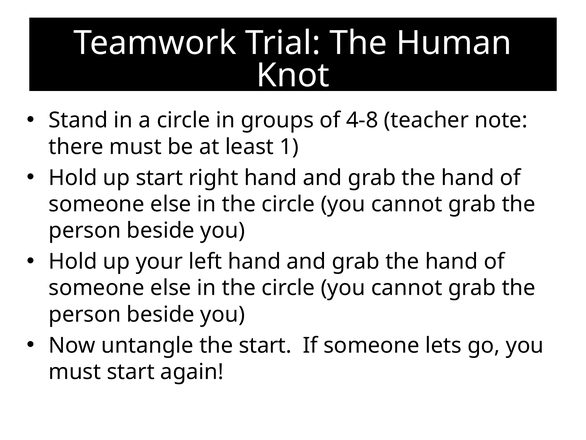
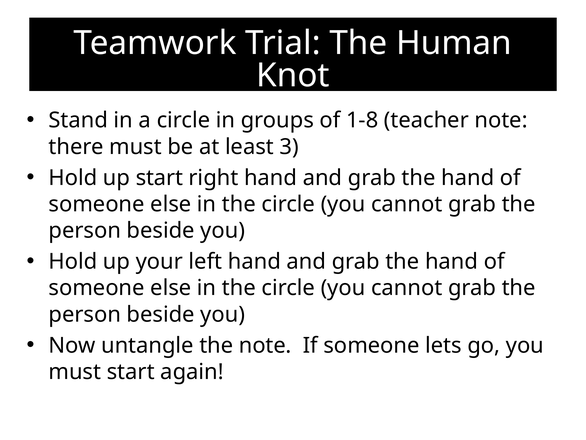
4-8: 4-8 -> 1-8 (362, 120)
1: 1 -> 3 (289, 147)
the start: start -> note (265, 345)
